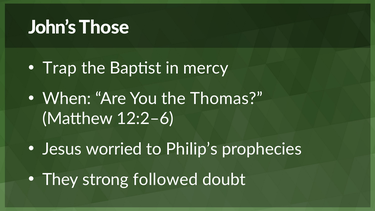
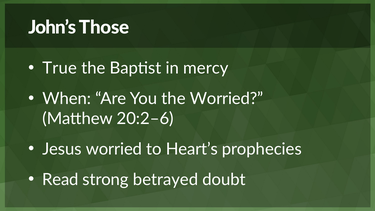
Trap: Trap -> True (60, 68)
the Thomas: Thomas -> Worried (227, 99)
12:2–6: 12:2–6 -> 20:2–6 (145, 119)
Philip’s: Philip’s -> Heart’s (192, 149)
They: They -> Read (60, 179)
followed: followed -> betrayed (166, 179)
